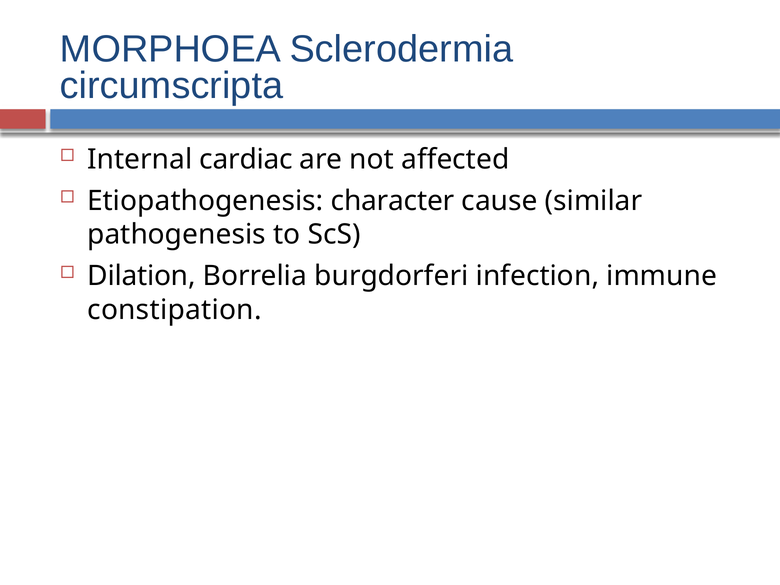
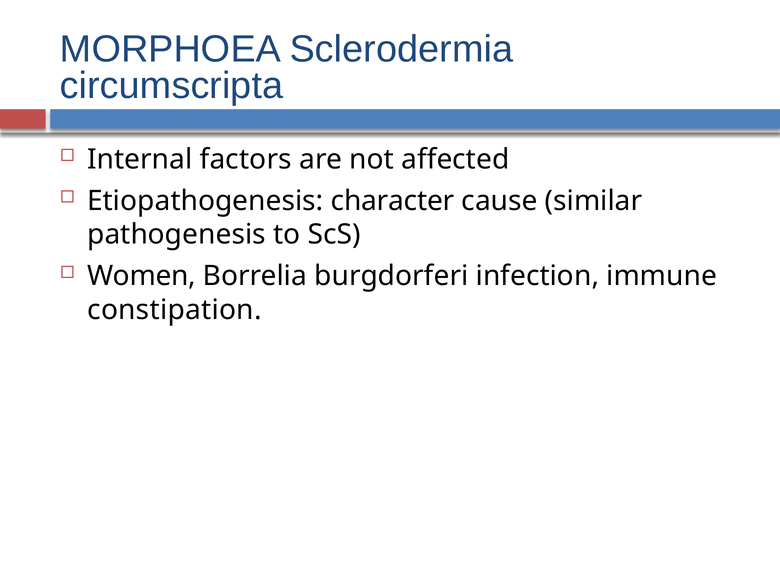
cardiac: cardiac -> factors (246, 159)
Dilation: Dilation -> Women (142, 276)
